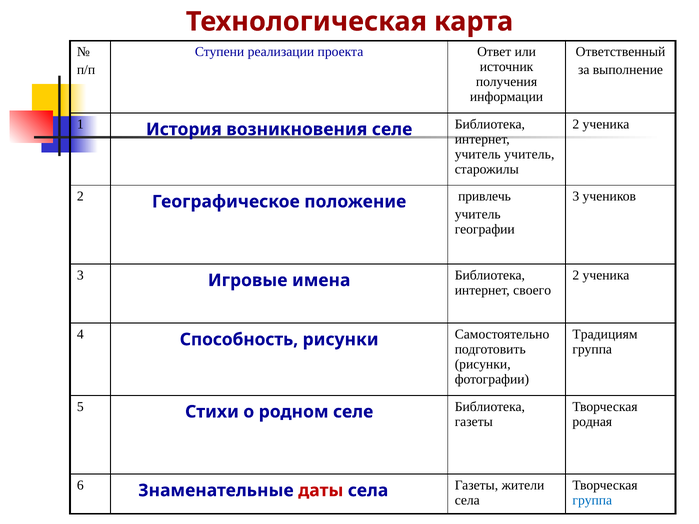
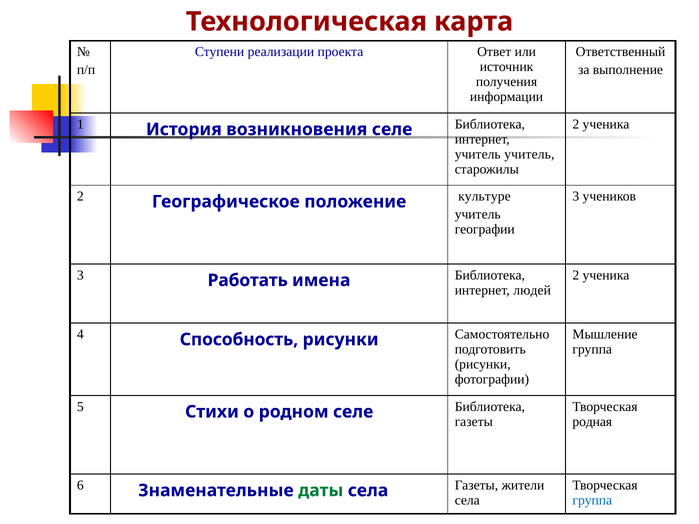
привлечь: привлечь -> культуре (484, 196)
Игровые: Игровые -> Работать (248, 280)
своего: своего -> людей (532, 290)
Традициям: Традициям -> Мышление (605, 334)
даты colour: red -> green (321, 491)
